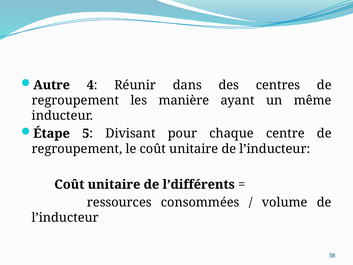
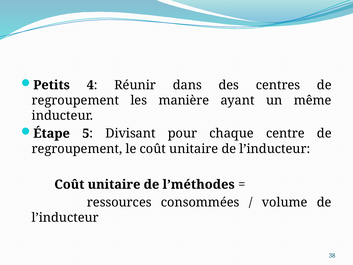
Autre: Autre -> Petits (52, 85)
l’différents: l’différents -> l’méthodes (199, 184)
